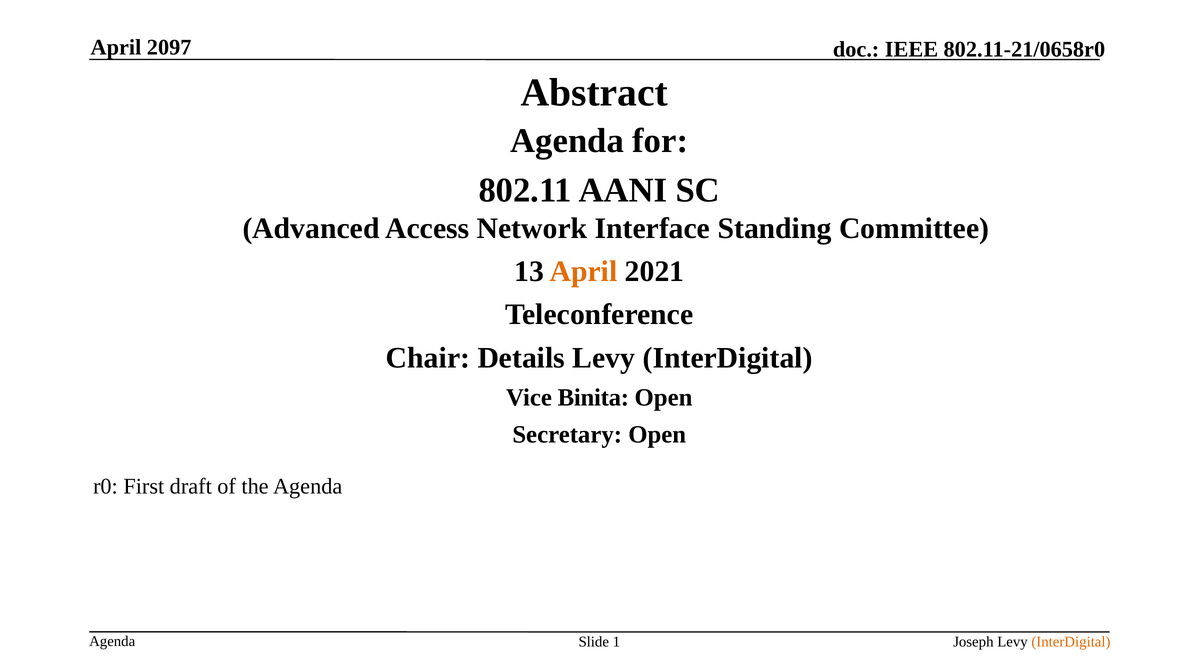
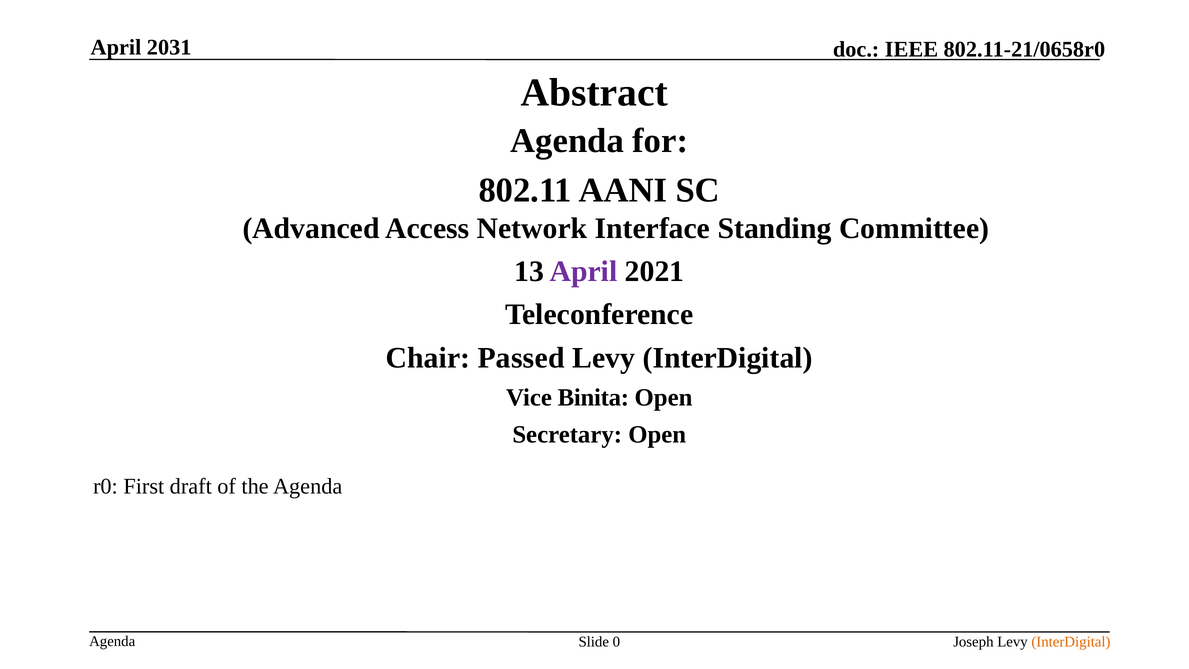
2097: 2097 -> 2031 (169, 47)
April colour: orange -> purple (584, 271)
Details: Details -> Passed (521, 358)
1: 1 -> 0 (616, 641)
